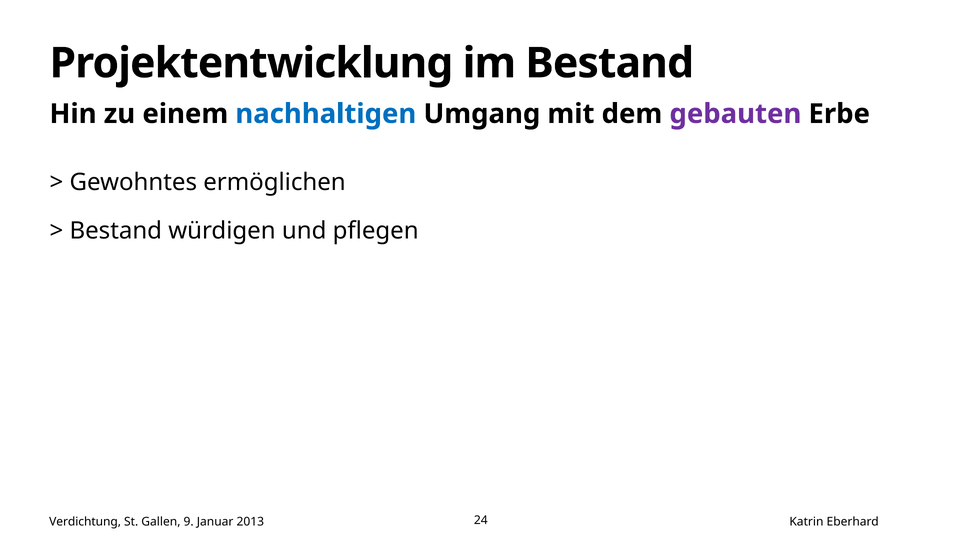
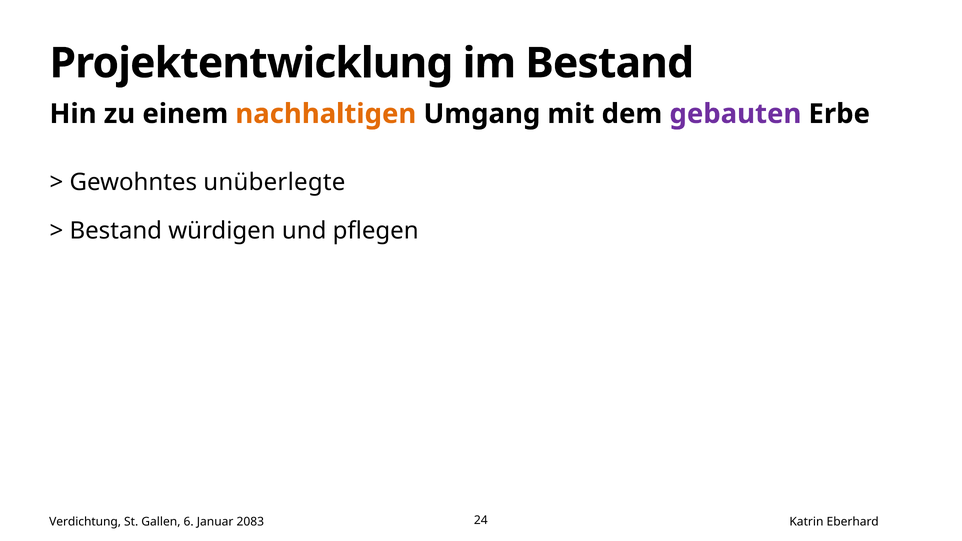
nachhaltigen colour: blue -> orange (326, 114)
ermöglichen: ermöglichen -> unüberlegte (274, 182)
9: 9 -> 6 (189, 522)
2013: 2013 -> 2083 (250, 522)
